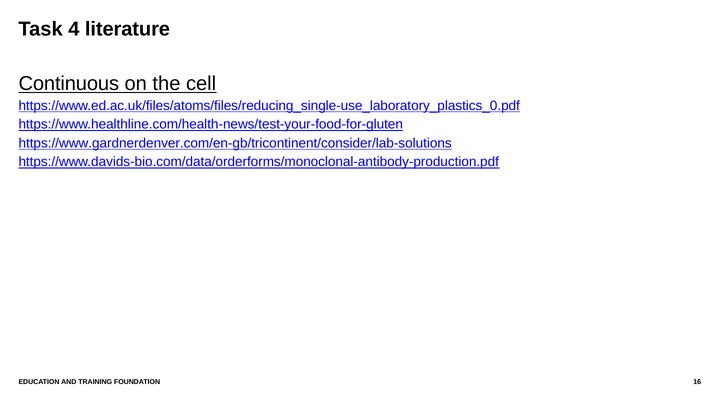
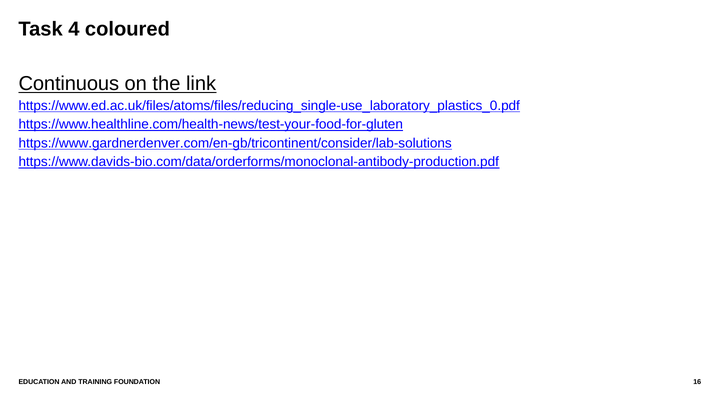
literature: literature -> coloured (127, 29)
cell: cell -> link (201, 83)
